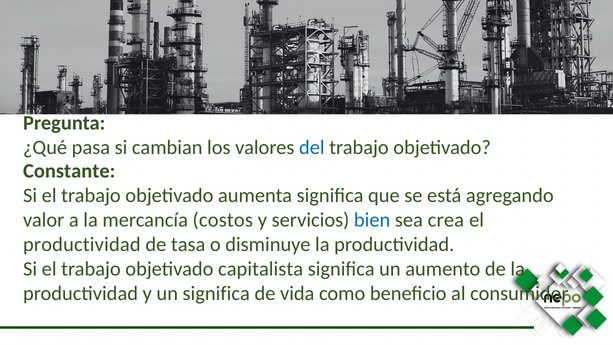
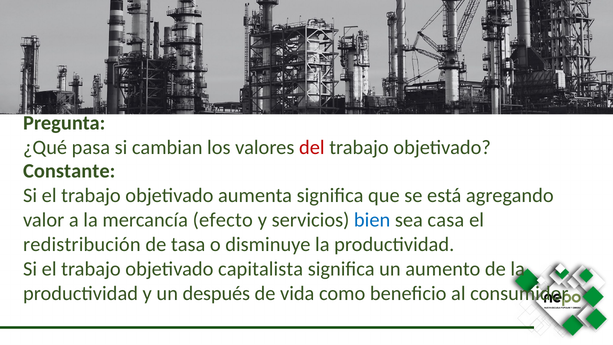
del colour: blue -> red (312, 148)
costos: costos -> efecto (223, 220)
crea: crea -> casa (446, 220)
productividad: productividad -> redistribución (82, 244)
un significa: significa -> después (216, 293)
